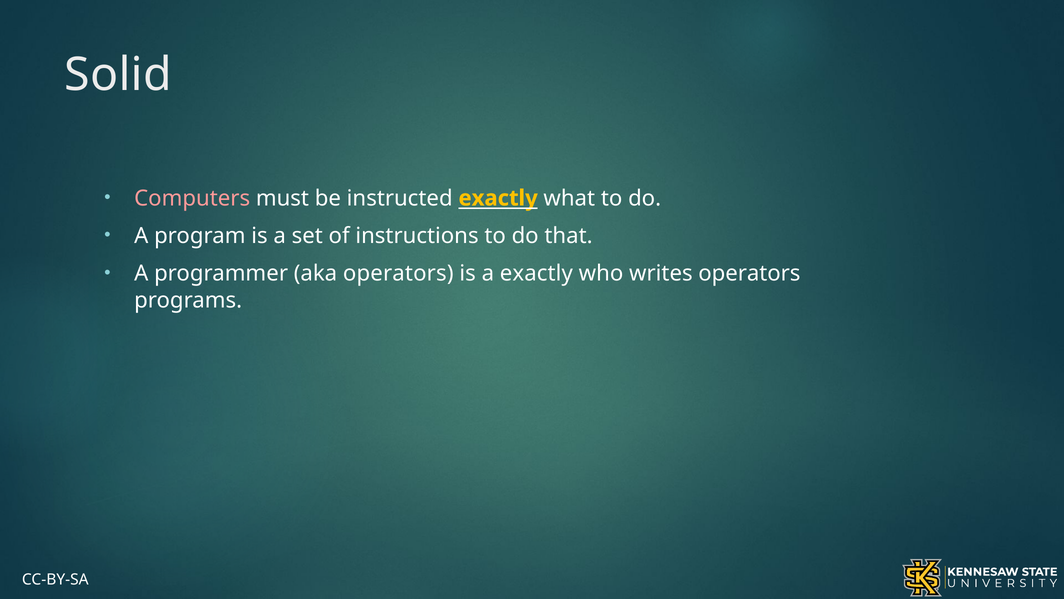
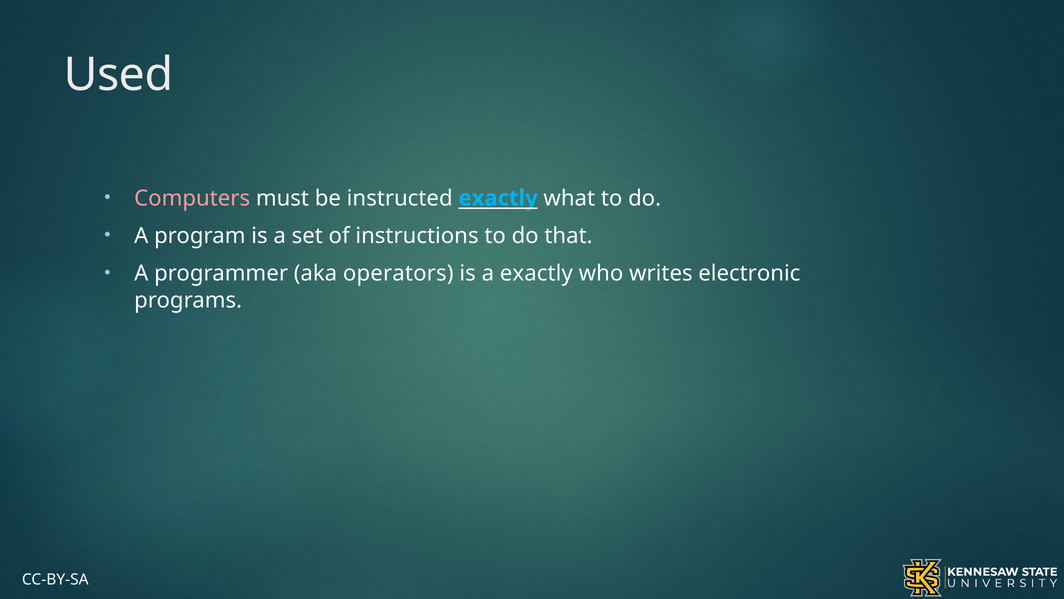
Solid: Solid -> Used (118, 75)
exactly colour: yellow -> light blue (498, 198)
writes operators: operators -> electronic (749, 273)
